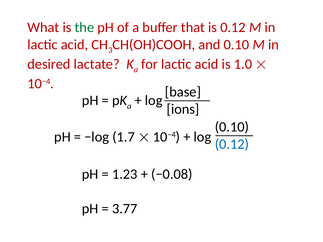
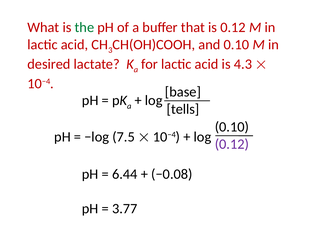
1.0: 1.0 -> 4.3 (243, 64)
ions: ions -> tells (183, 109)
1.7: 1.7 -> 7.5 (124, 137)
0.12 colour: blue -> purple (232, 144)
1.23: 1.23 -> 6.44 (125, 174)
